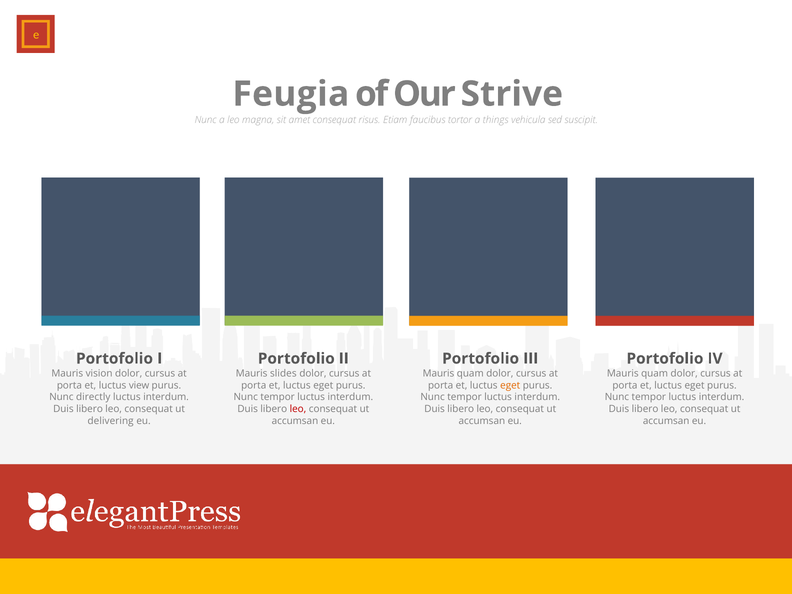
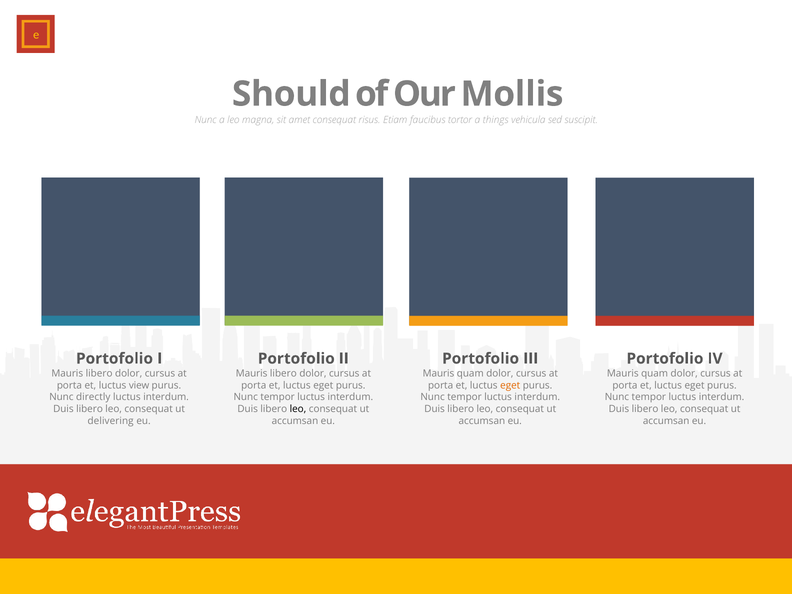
Feugia: Feugia -> Should (291, 94)
Strive: Strive -> Mollis (512, 94)
vision: vision -> libero (99, 373)
slides: slides -> libero (283, 373)
leo colour: red -> black (298, 409)
